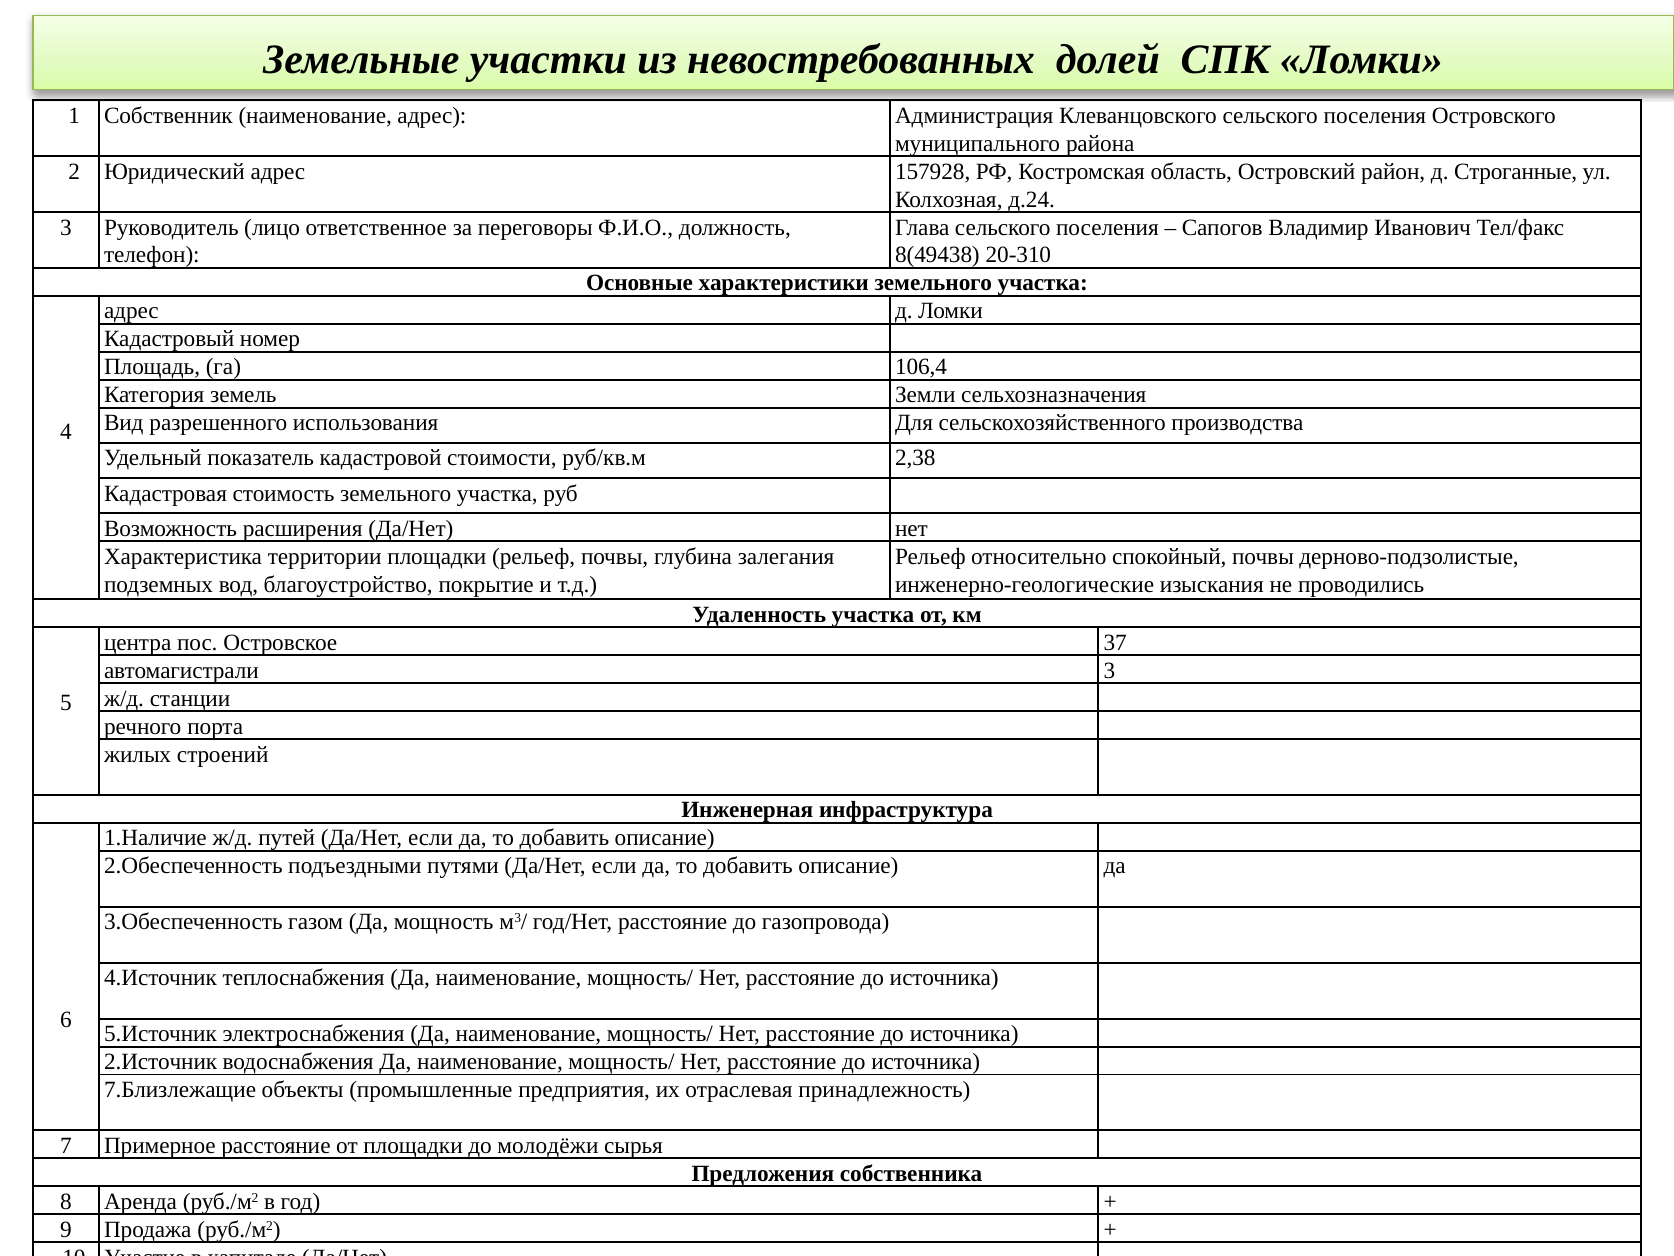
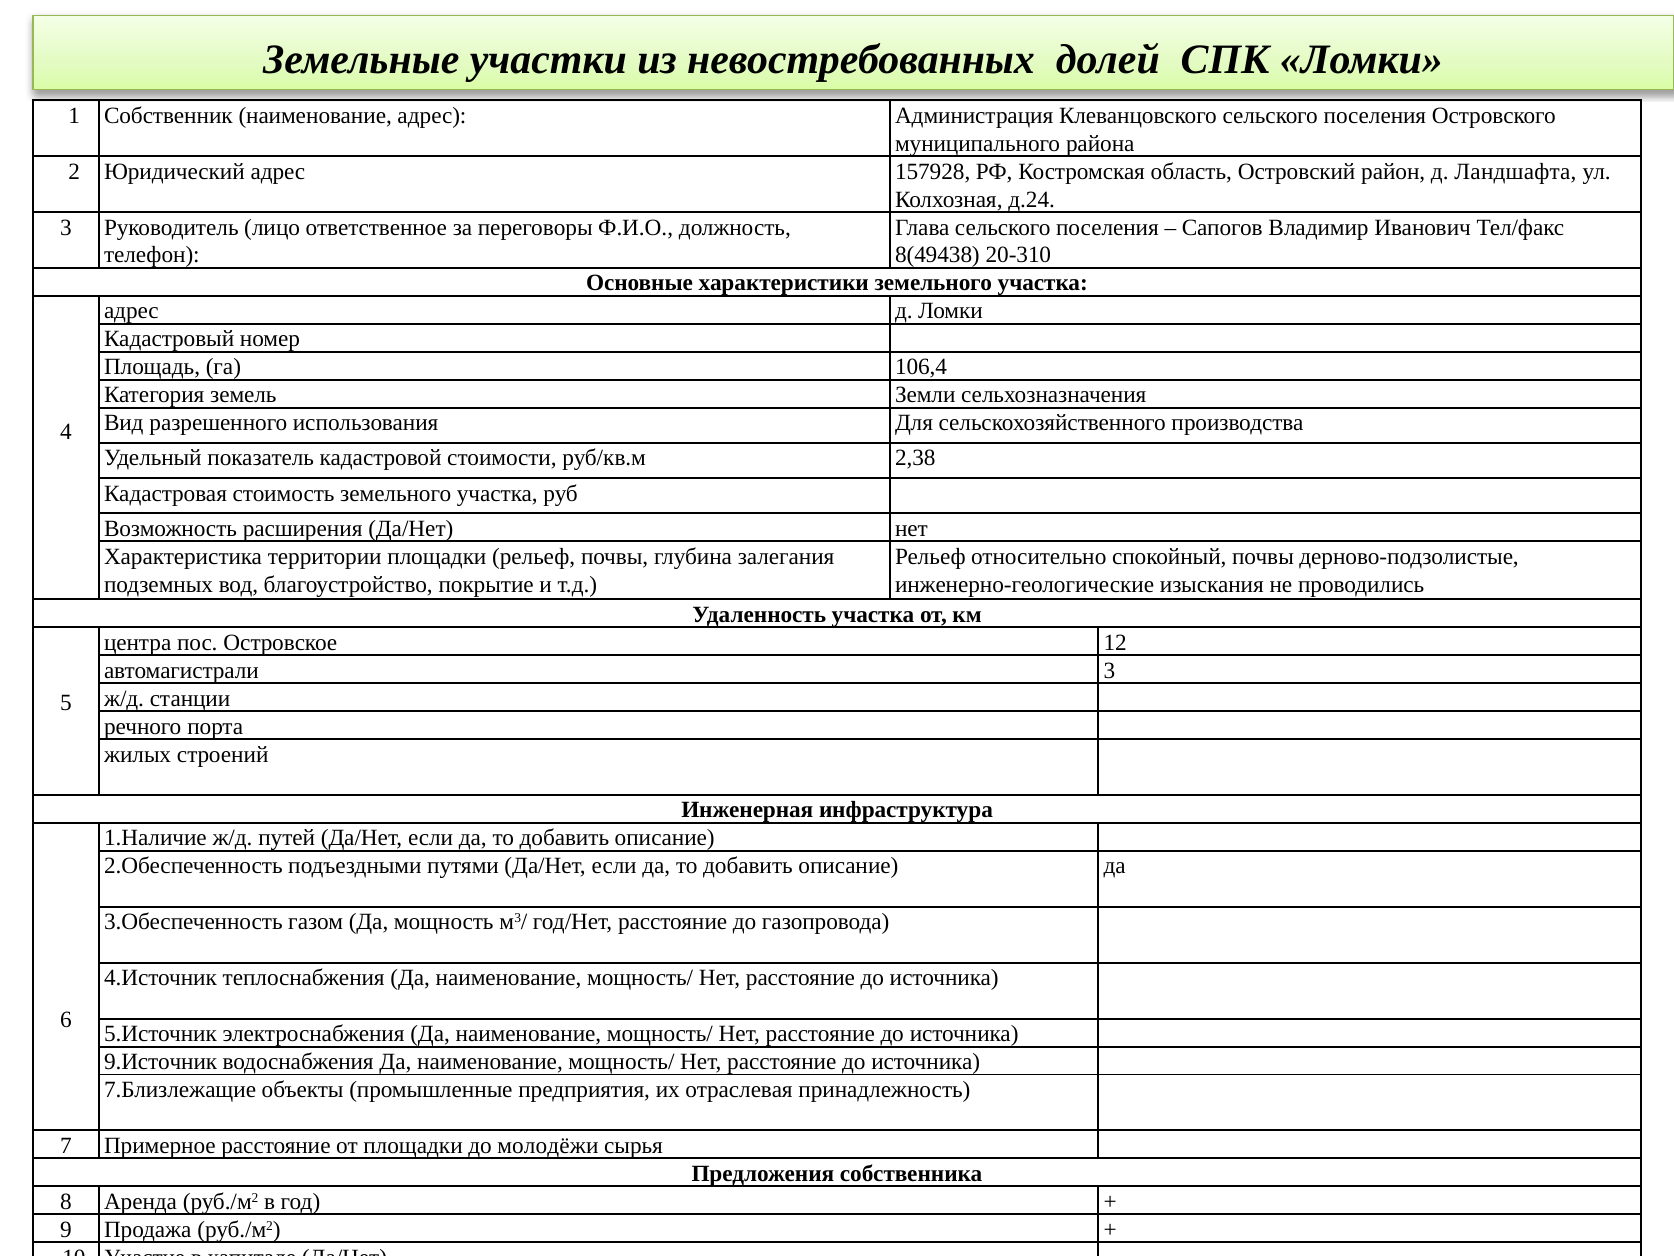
Строганные: Строганные -> Ландшафта (1515, 171)
37: 37 -> 12 (1115, 642)
2.Источник: 2.Источник -> 9.Источник (161, 1061)
